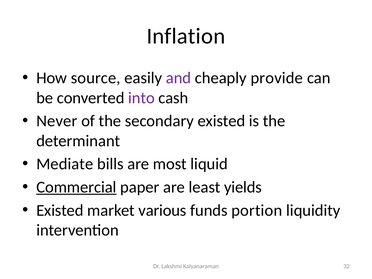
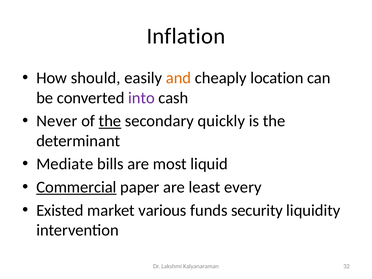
source: source -> should (96, 78)
and colour: purple -> orange (179, 78)
provide: provide -> location (277, 78)
the underline: none -> present (110, 121)
secondary existed: existed -> quickly (221, 121)
yields: yields -> every (243, 187)
portion: portion -> security (257, 210)
